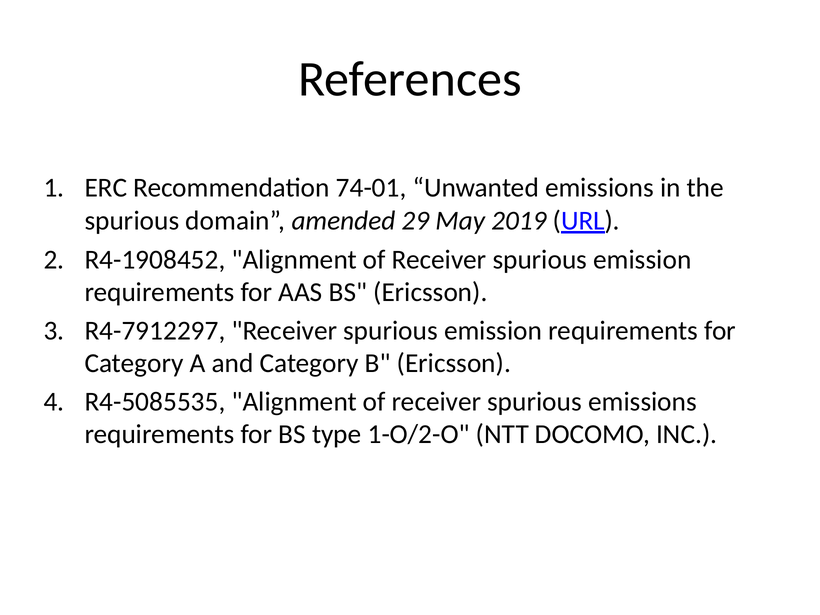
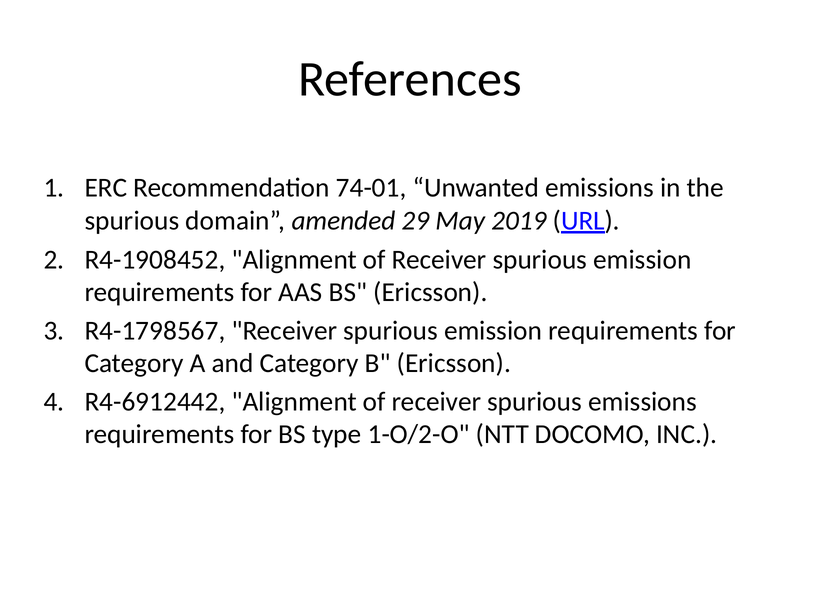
R4-7912297: R4-7912297 -> R4-1798567 (155, 331)
R4-5085535: R4-5085535 -> R4-6912442 (155, 402)
